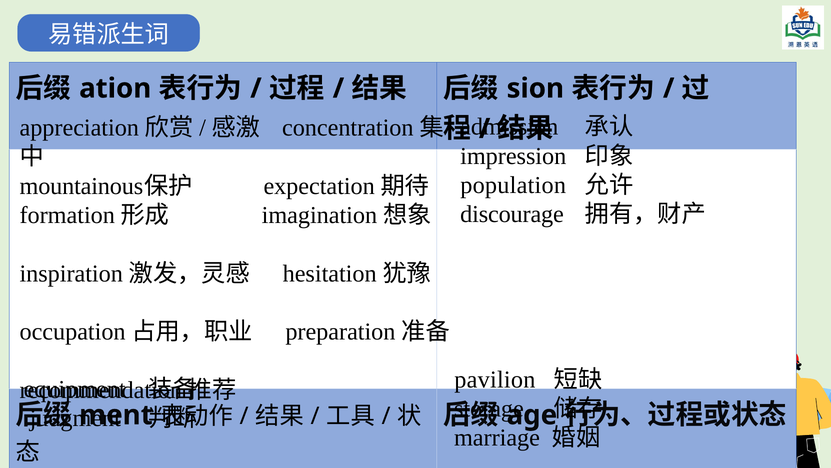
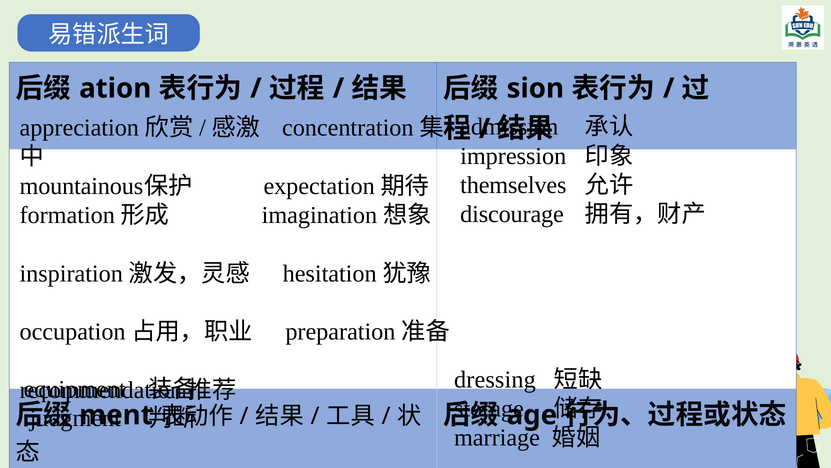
population: population -> themselves (513, 185)
pavilion: pavilion -> dressing (495, 379)
